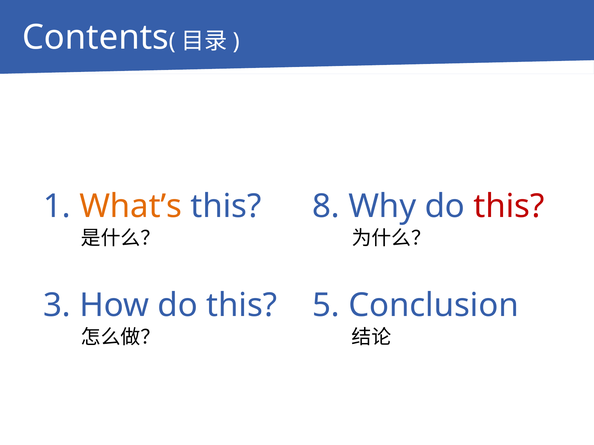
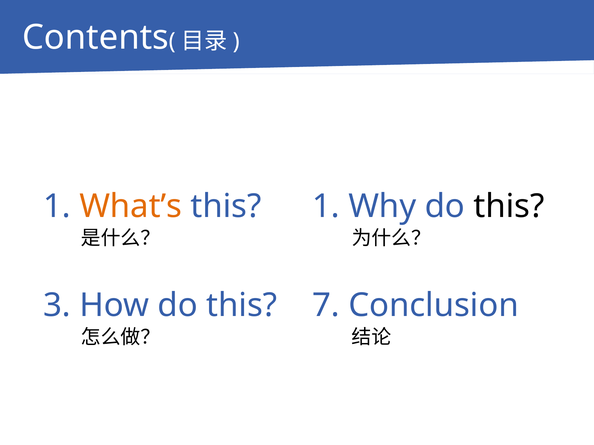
this 8: 8 -> 1 (326, 207)
this colour: red -> black (509, 207)
5: 5 -> 7 (326, 306)
